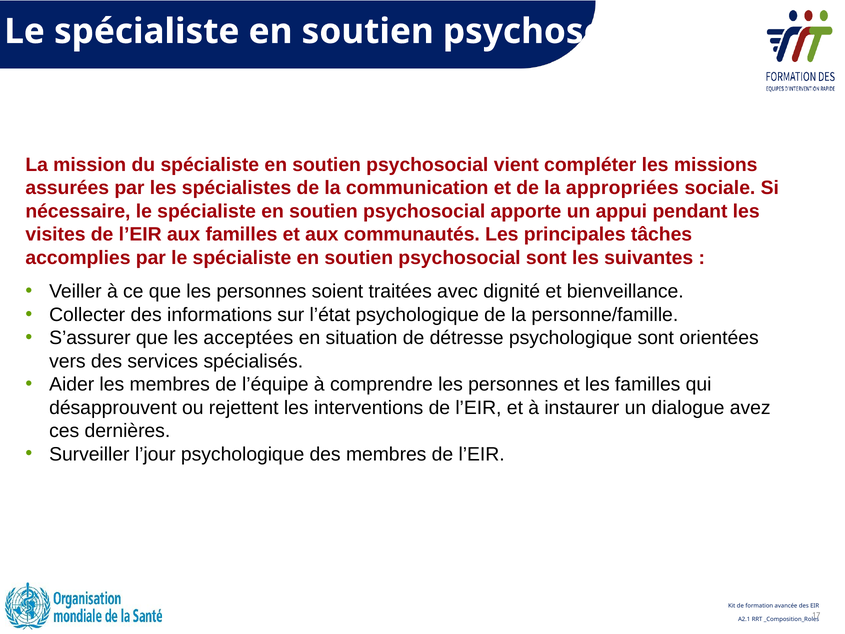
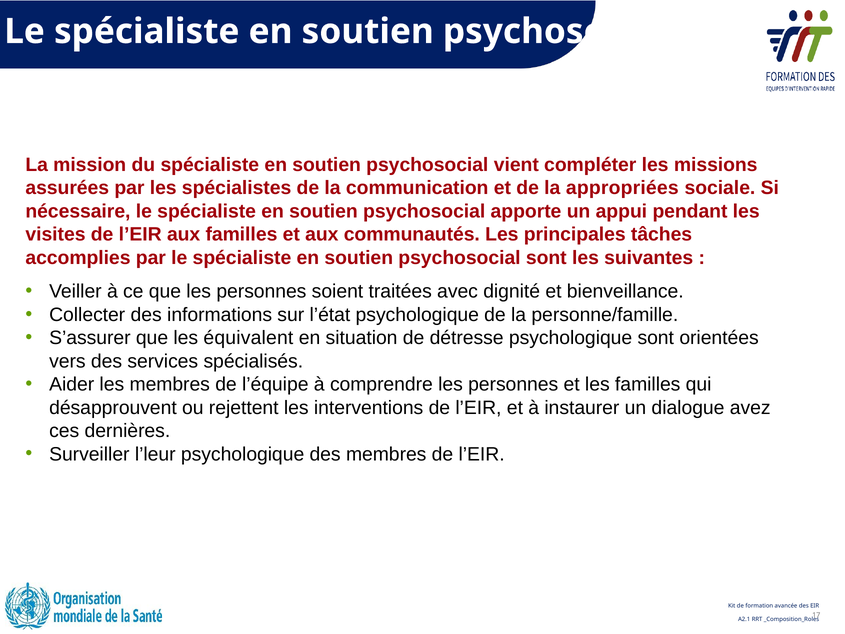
acceptées: acceptées -> équivalent (248, 338)
l’jour: l’jour -> l’leur (155, 454)
